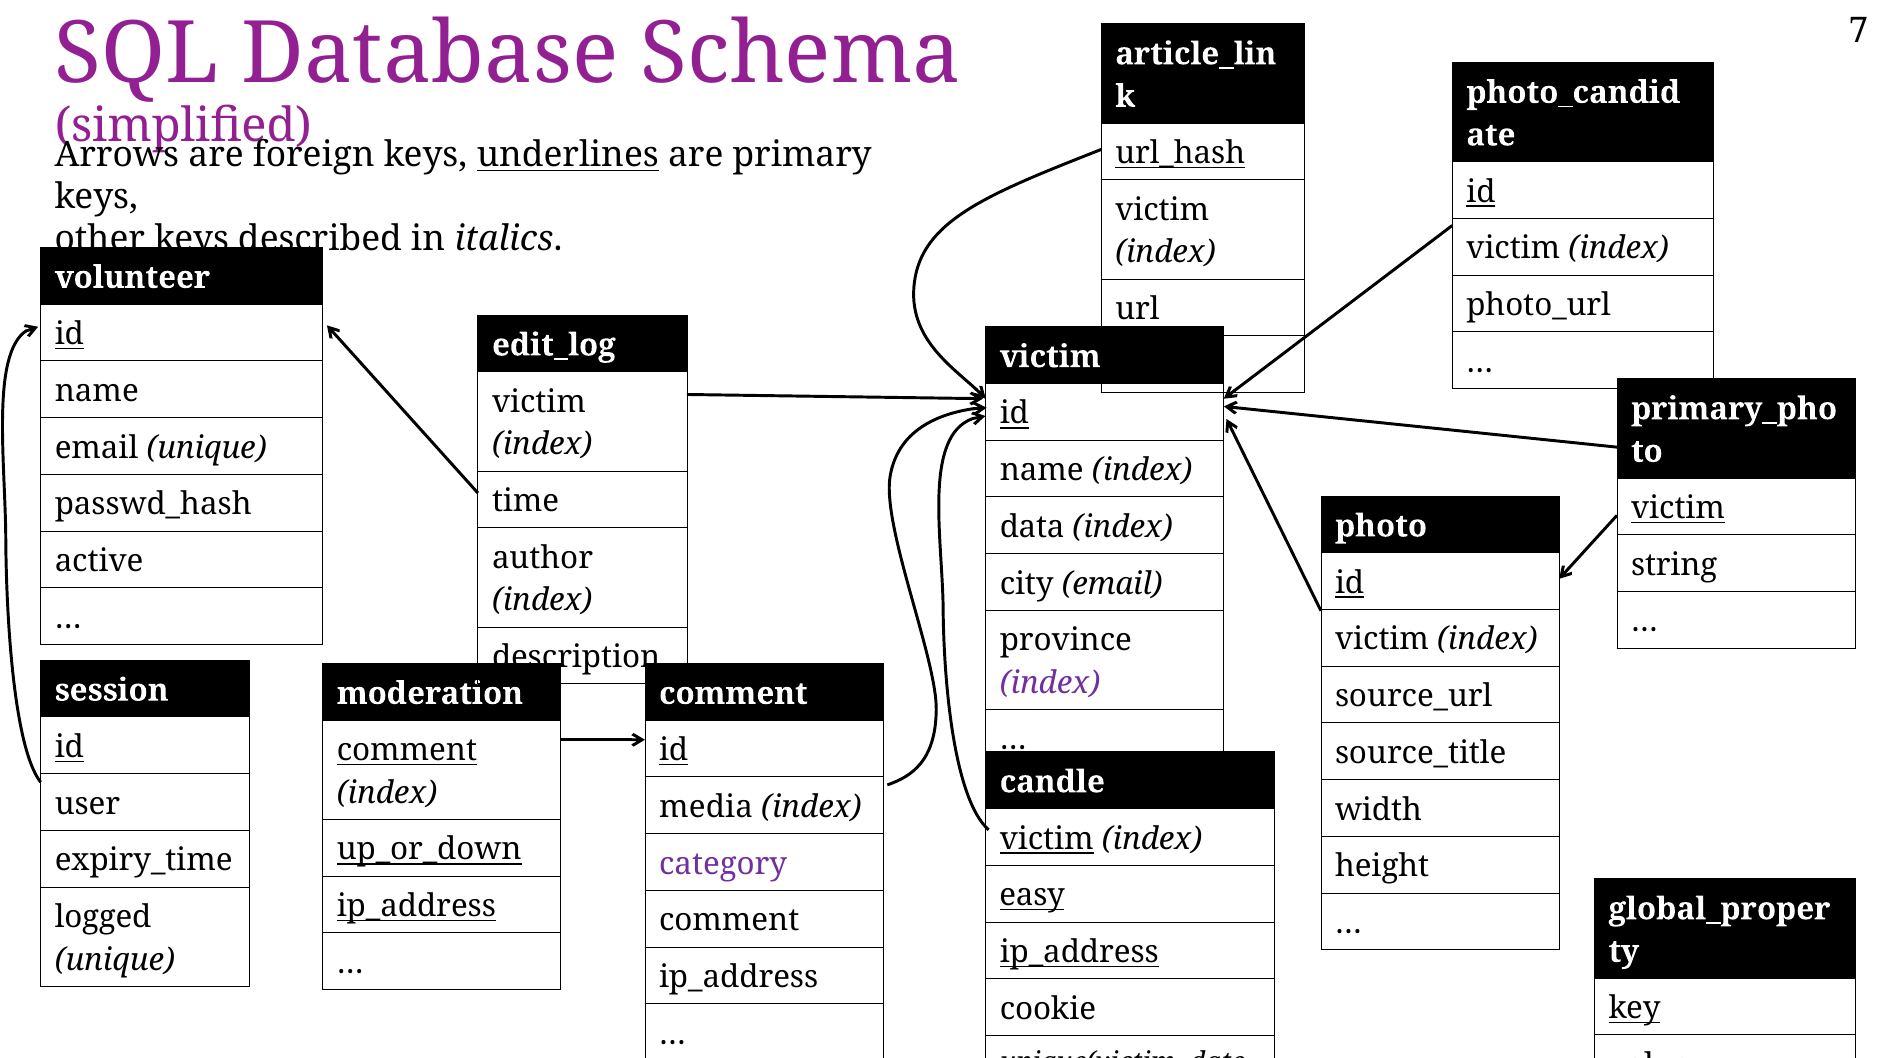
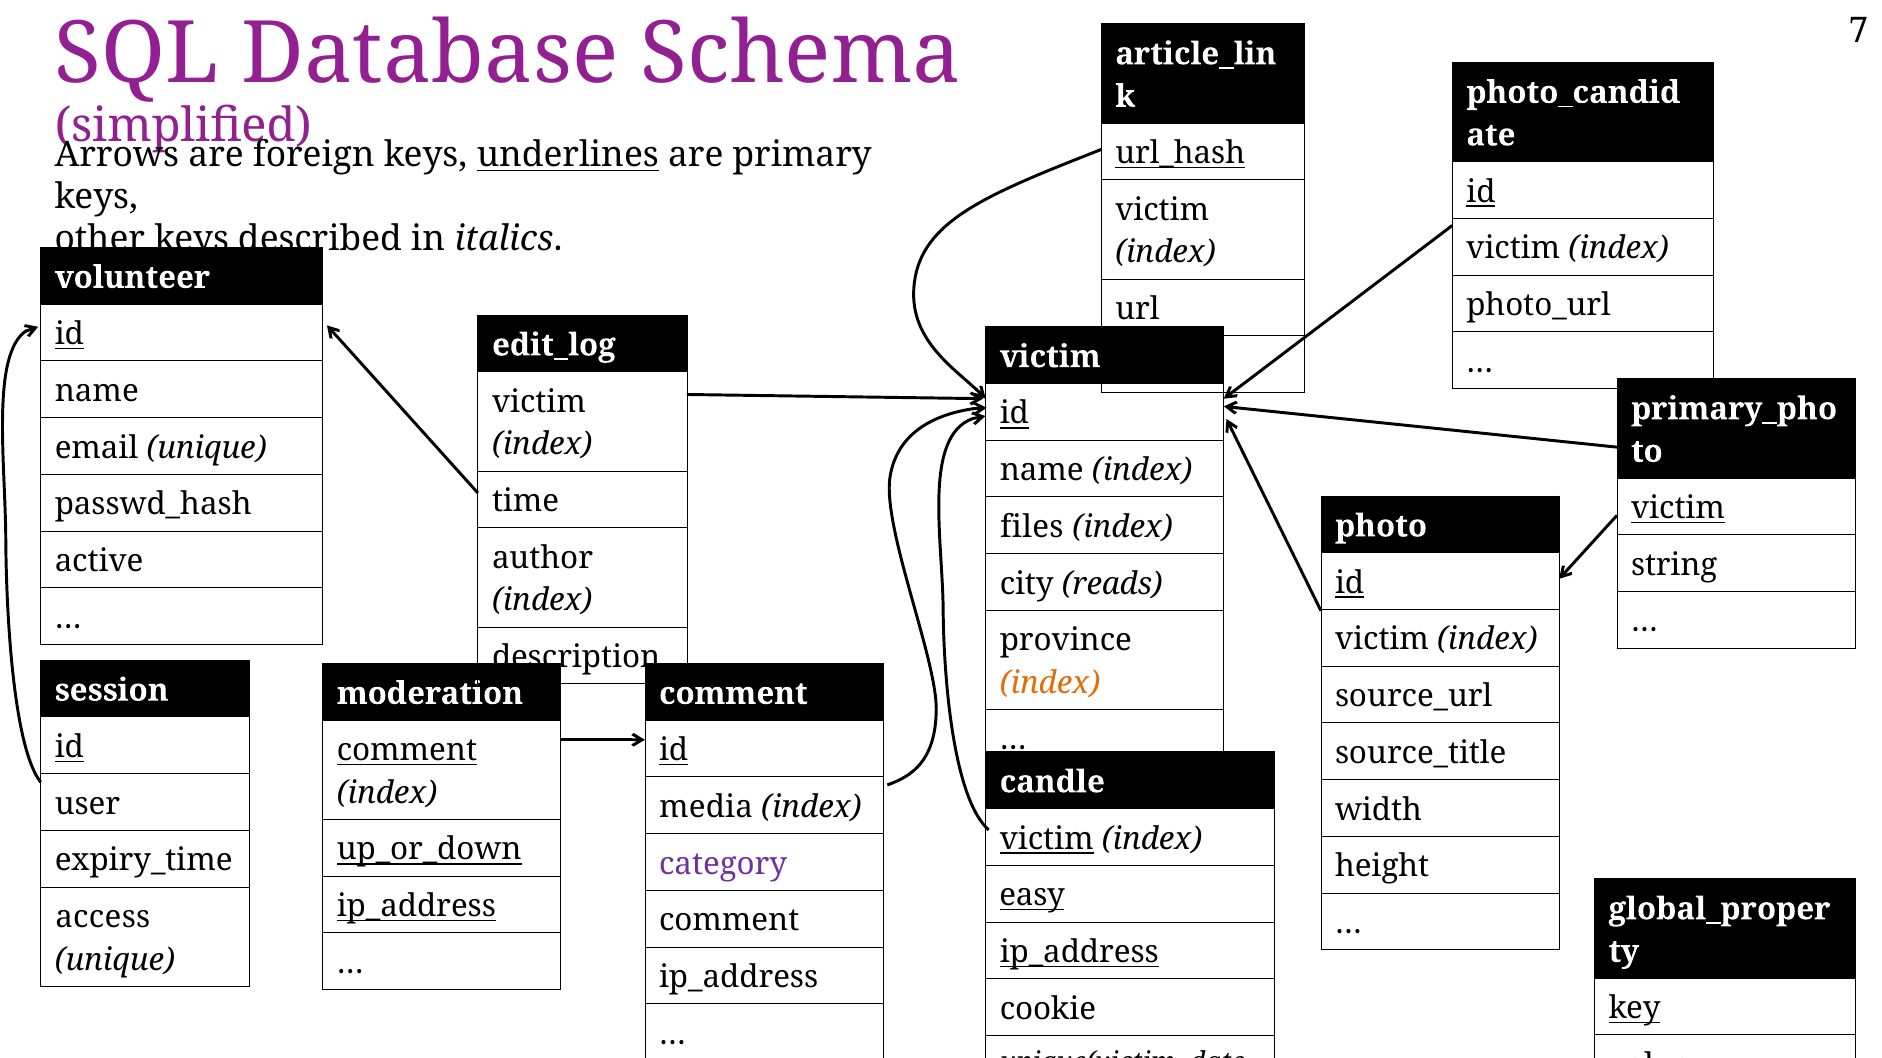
data: data -> files (1032, 527)
city email: email -> reads (1112, 584)
index colour: purple -> orange (1050, 683)
logged: logged -> access (103, 918)
